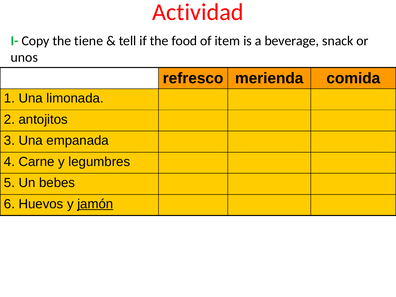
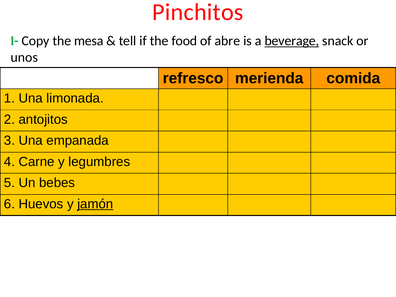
Actividad: Actividad -> Pinchitos (198, 12)
tiene: tiene -> mesa (89, 41)
item: item -> abre (227, 41)
beverage underline: none -> present (292, 41)
